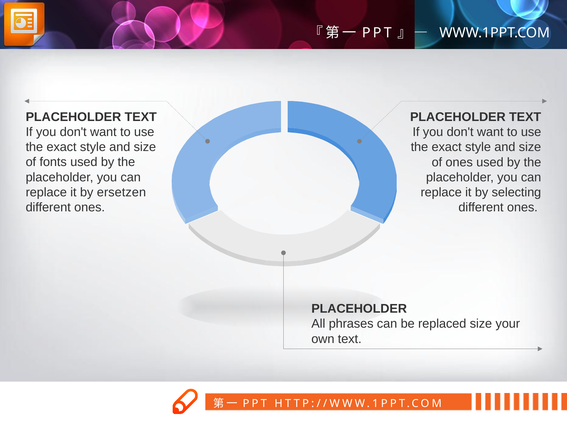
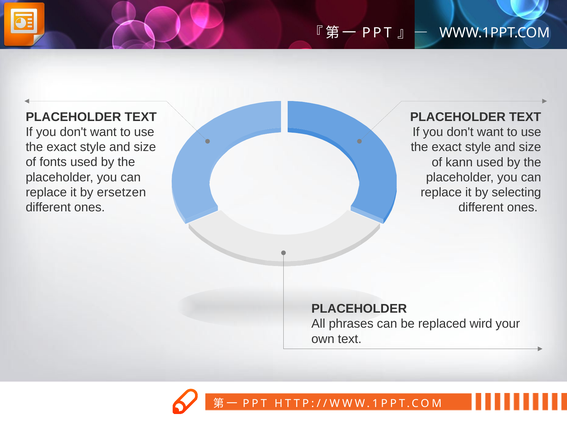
of ones: ones -> kann (459, 162)
replaced size: size -> wird (481, 324)
